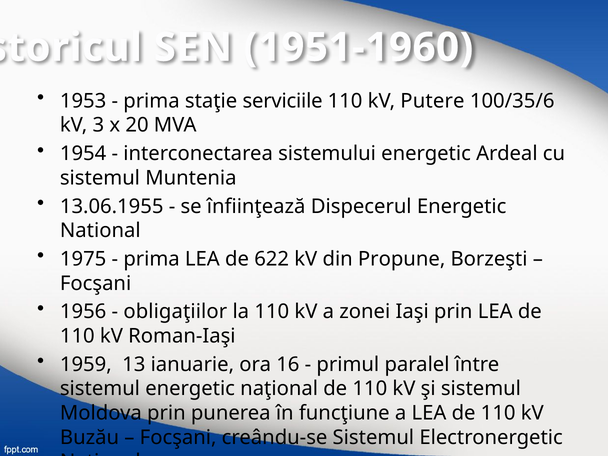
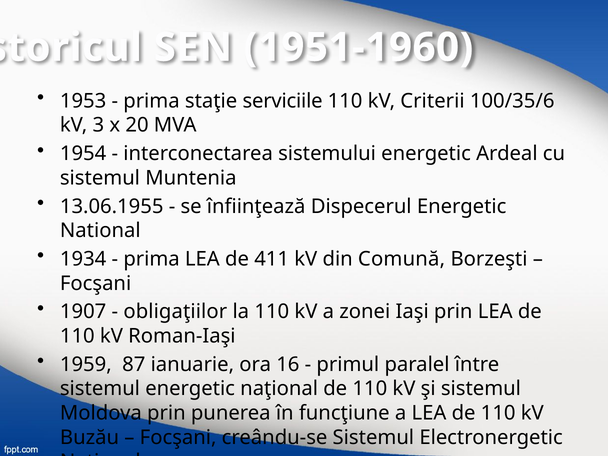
Putere: Putere -> Criterii (432, 101)
1975: 1975 -> 1934 (83, 259)
622: 622 -> 411 (272, 259)
Propune: Propune -> Comună (402, 259)
1956: 1956 -> 1907 (83, 312)
13: 13 -> 87 (134, 364)
